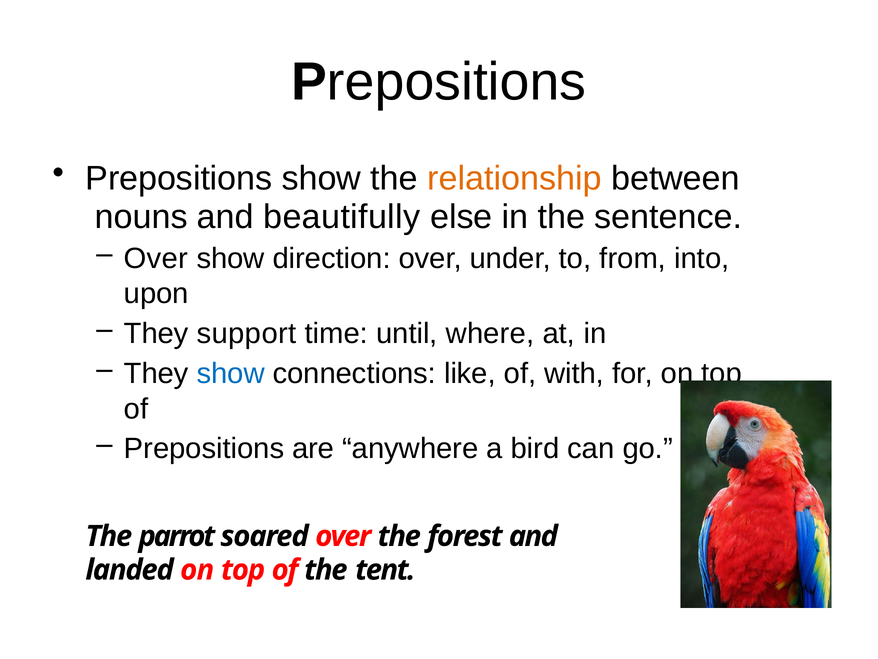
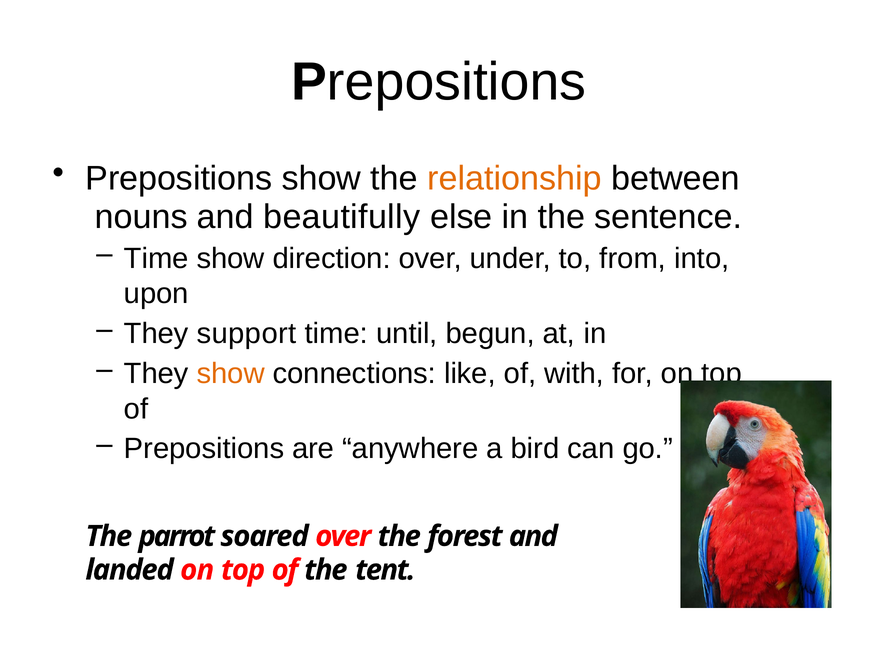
Over: Over -> Time (156, 258)
where: where -> begun (490, 334)
show colour: blue -> orange (231, 373)
